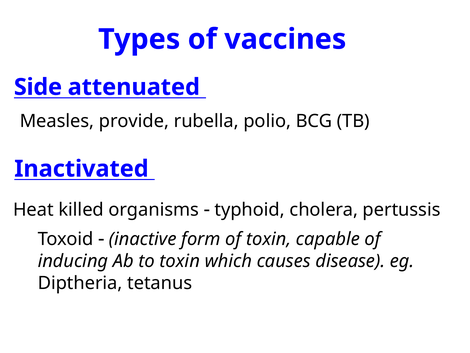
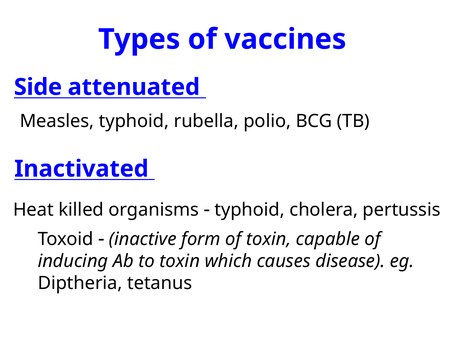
Measles provide: provide -> typhoid (134, 121)
